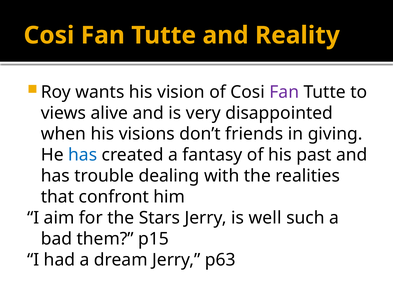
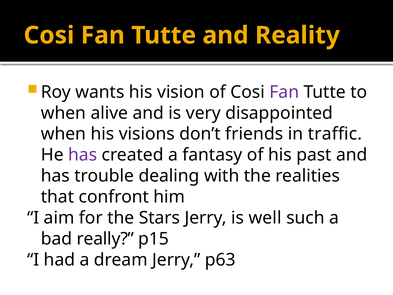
views: views -> when (63, 113)
giving: giving -> traffic (335, 134)
has colour: blue -> purple (83, 155)
them: them -> really (105, 239)
